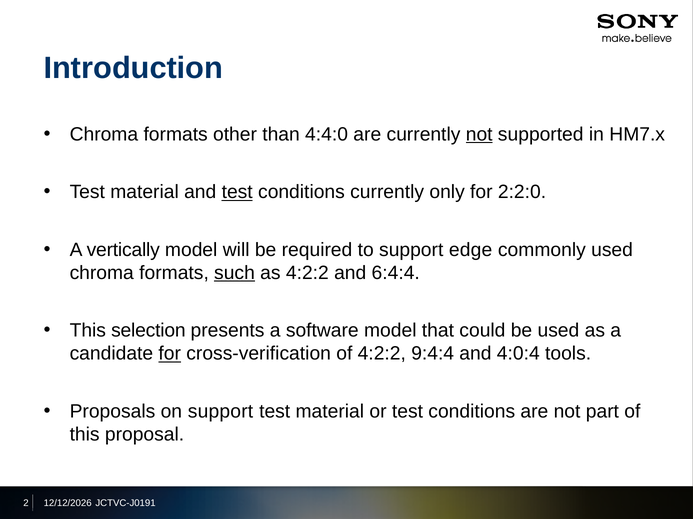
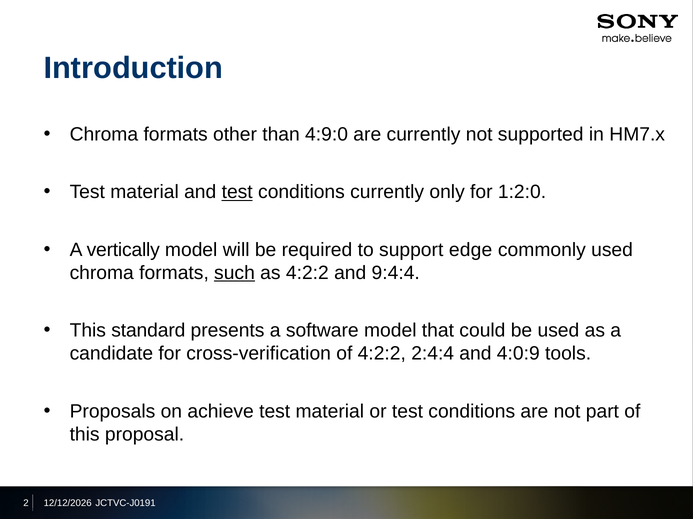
4:4:0: 4:4:0 -> 4:9:0 (327, 135)
not underline: present -> none (479, 135)
2:2:0: 2:2:0 -> 1:2:0 (522, 192)
6:4:4: 6:4:4 -> 9:4:4 (396, 273)
selection: selection -> standard (148, 331)
for underline: present -> none (170, 354)
9:4:4: 9:4:4 -> 2:4:4 (433, 354)
4:0:4: 4:0:4 -> 4:0:9 (518, 354)
on support: support -> achieve (221, 412)
